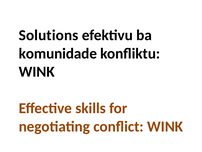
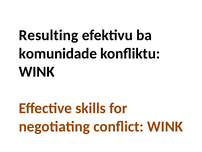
Solutions: Solutions -> Resulting (49, 35)
